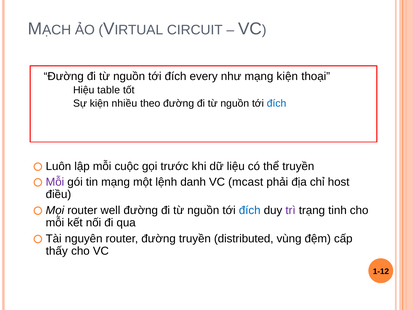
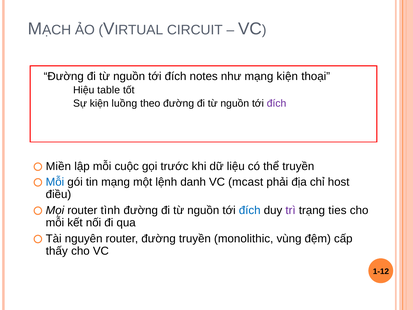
every: every -> notes (204, 76)
nhiều: nhiều -> luồng (124, 103)
đích colour: blue -> purple (277, 103)
Luôn: Luôn -> Miền (58, 166)
Mỗi colour: purple -> blue (55, 182)
well: well -> tình (110, 210)
tinh: tinh -> ties (337, 210)
distributed: distributed -> monolithic (244, 238)
